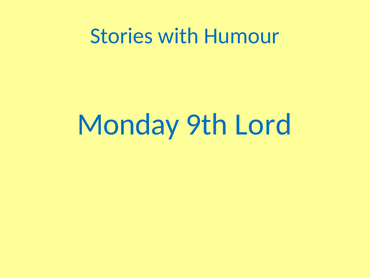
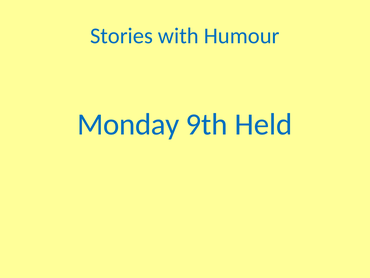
Lord: Lord -> Held (263, 124)
